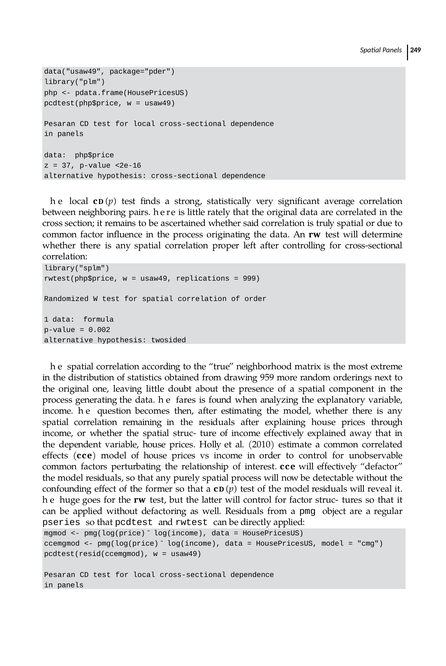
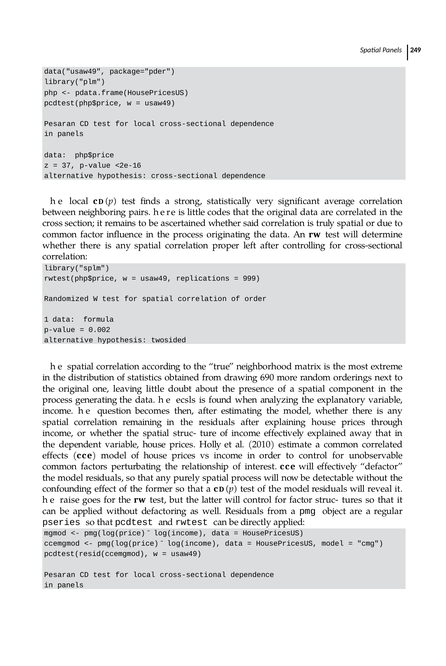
rately: rately -> codes (219, 212)
959: 959 -> 690 (267, 378)
fares: fares -> ecsls (186, 400)
huge: huge -> raise (70, 500)
